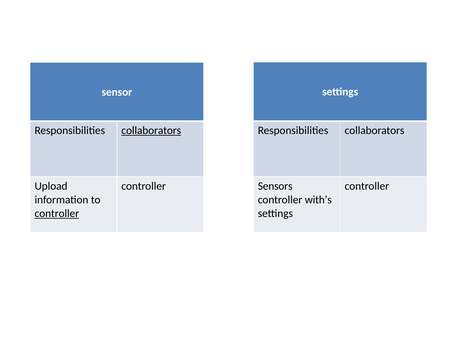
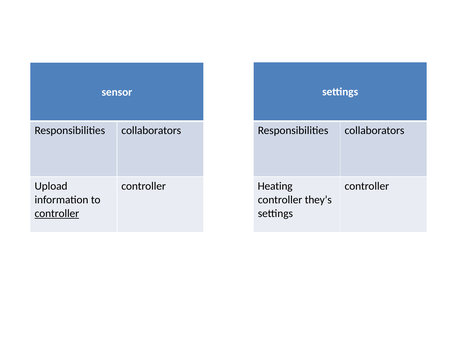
collaborators underline: present -> none (151, 131)
Sensors: Sensors -> Heating (275, 186)
with’s: with’s -> they’s (318, 200)
